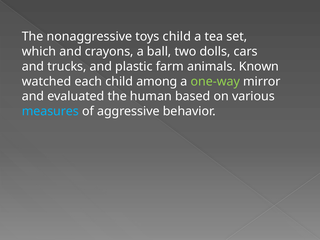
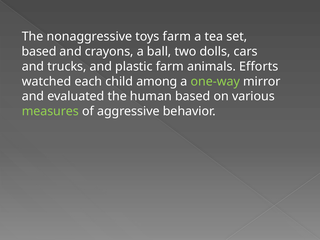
toys child: child -> farm (177, 37)
which: which -> based (39, 52)
Known: Known -> Efforts (259, 66)
measures colour: light blue -> light green (50, 111)
